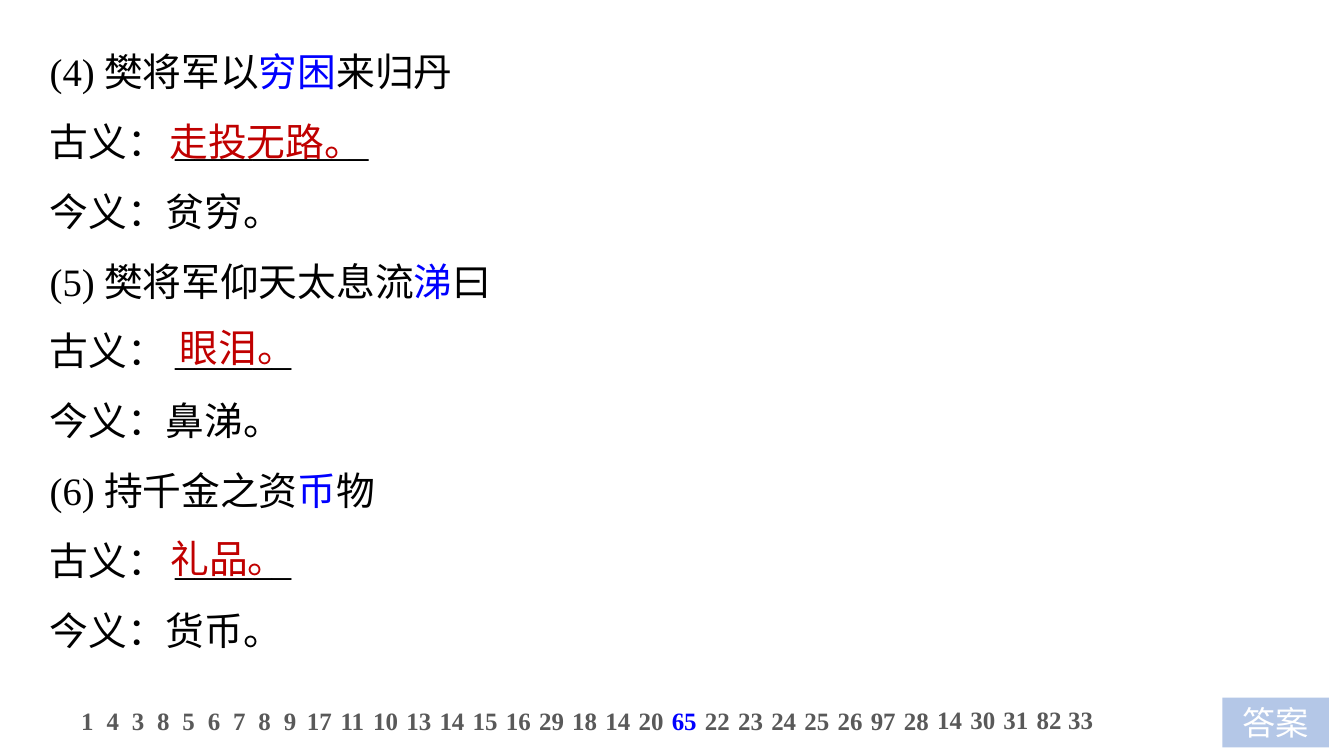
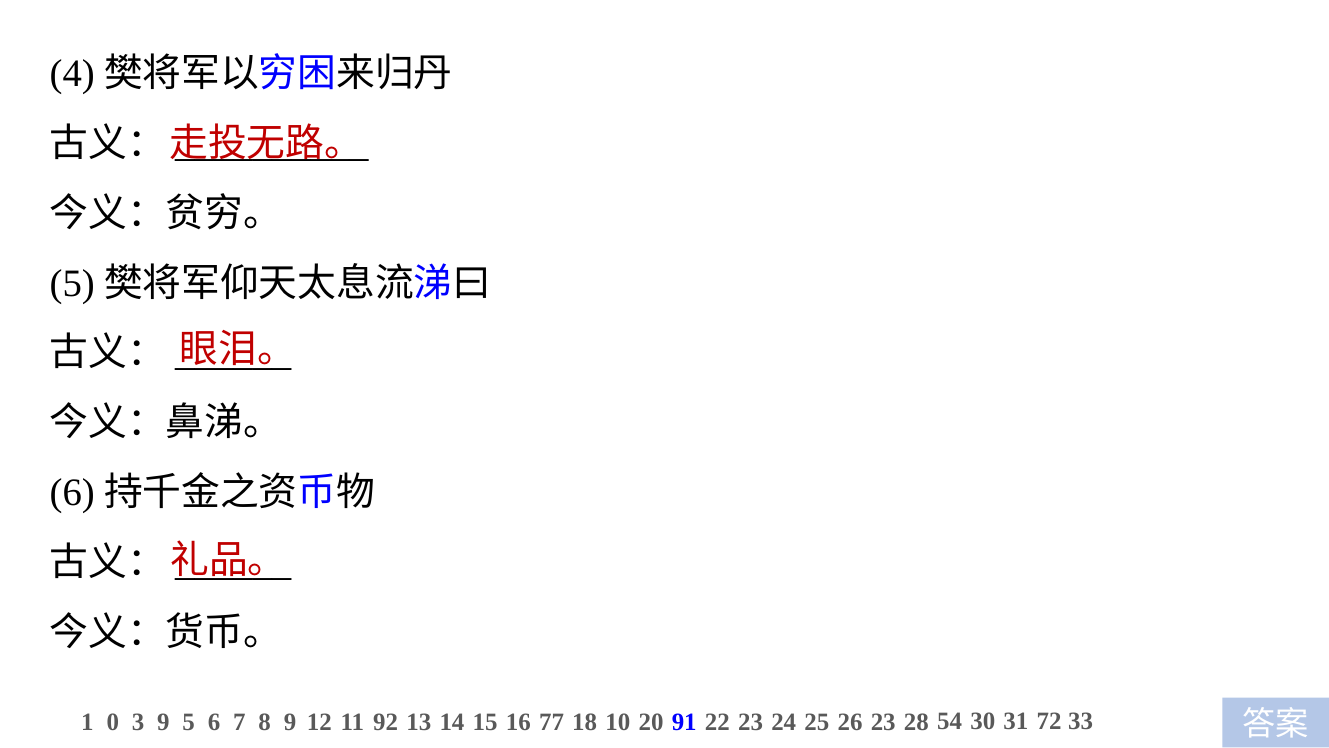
1 4: 4 -> 0 (113, 722)
3 8: 8 -> 9 (163, 722)
17: 17 -> 12 (319, 722)
10: 10 -> 92 (386, 722)
29: 29 -> 77 (552, 722)
18 14: 14 -> 10 (618, 722)
65: 65 -> 91 (684, 722)
26 97: 97 -> 23 (883, 722)
28 14: 14 -> 54 (950, 721)
82: 82 -> 72 (1049, 721)
